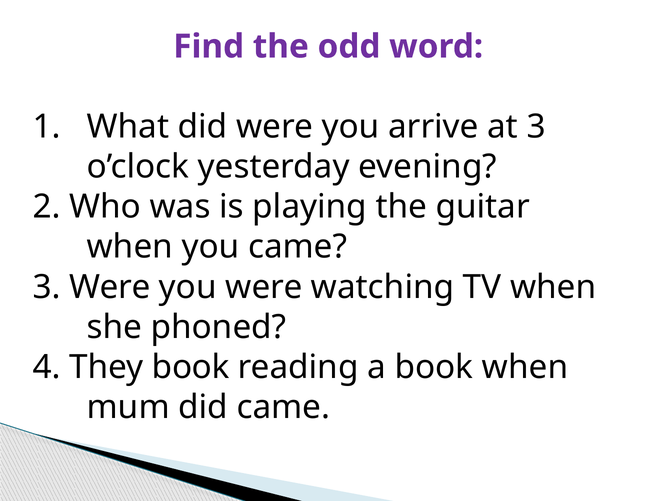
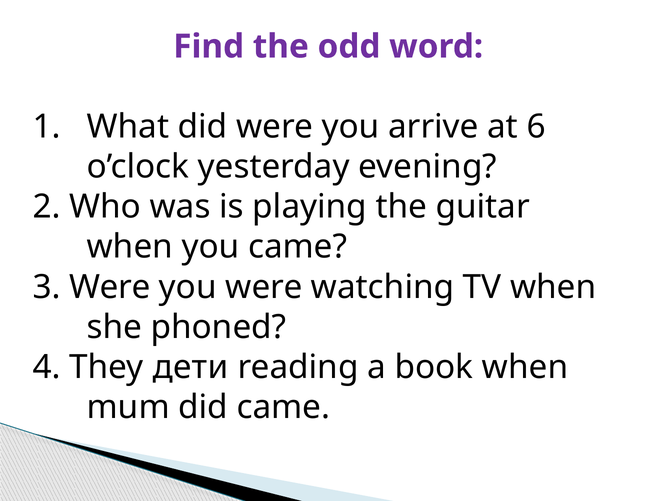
at 3: 3 -> 6 (536, 126)
They book: book -> дети (190, 367)
